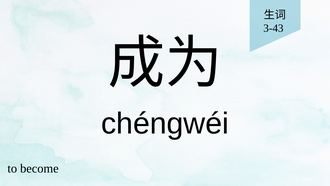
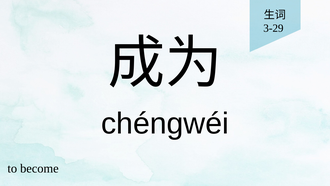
3-43: 3-43 -> 3-29 (273, 28)
